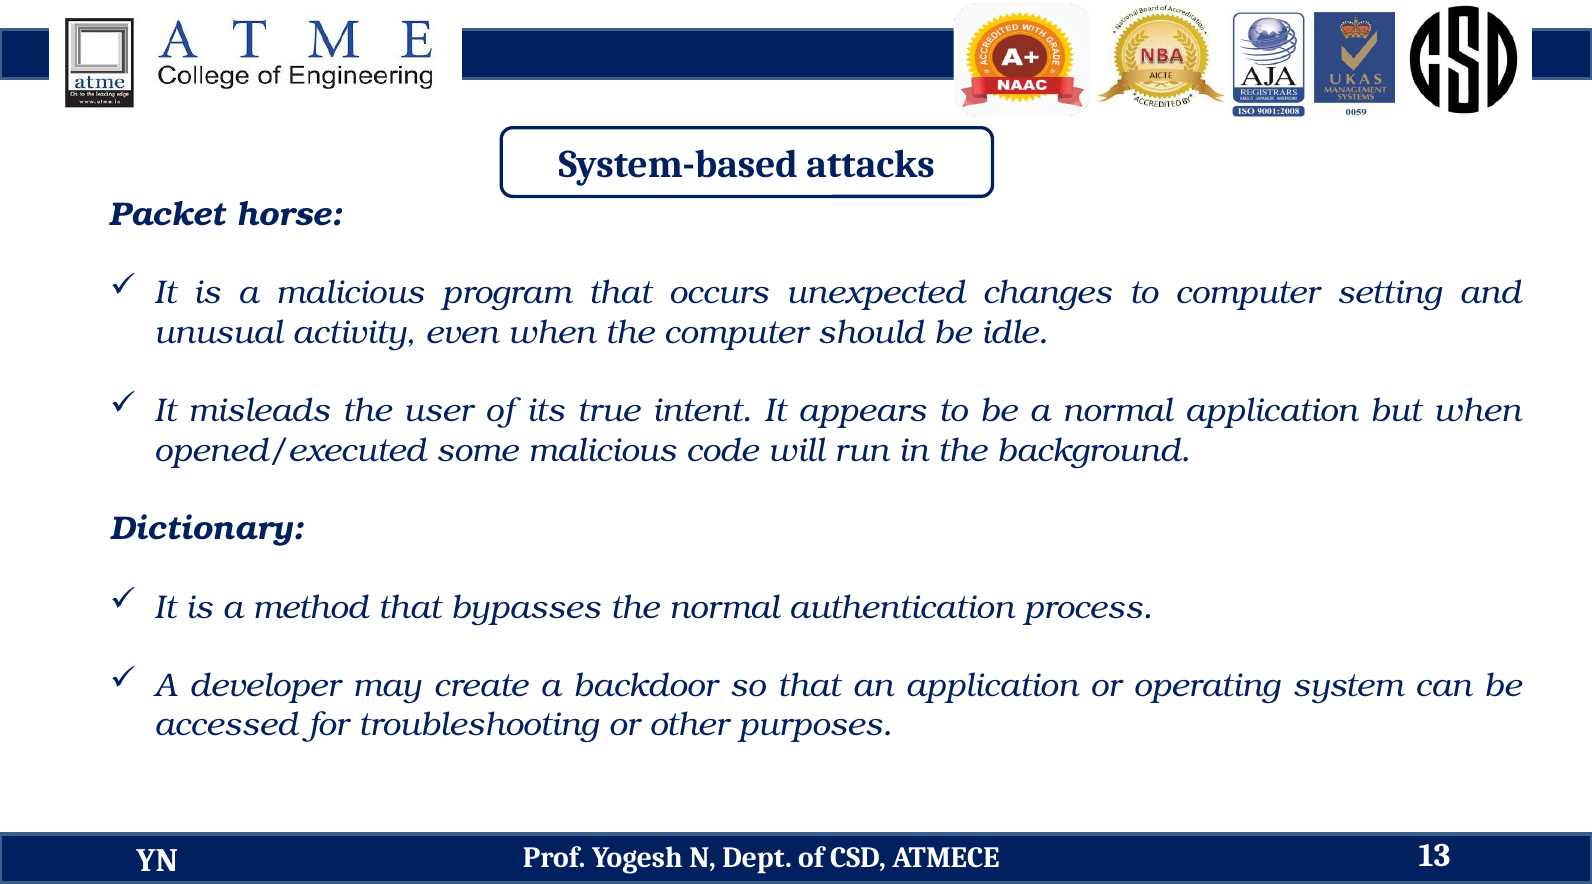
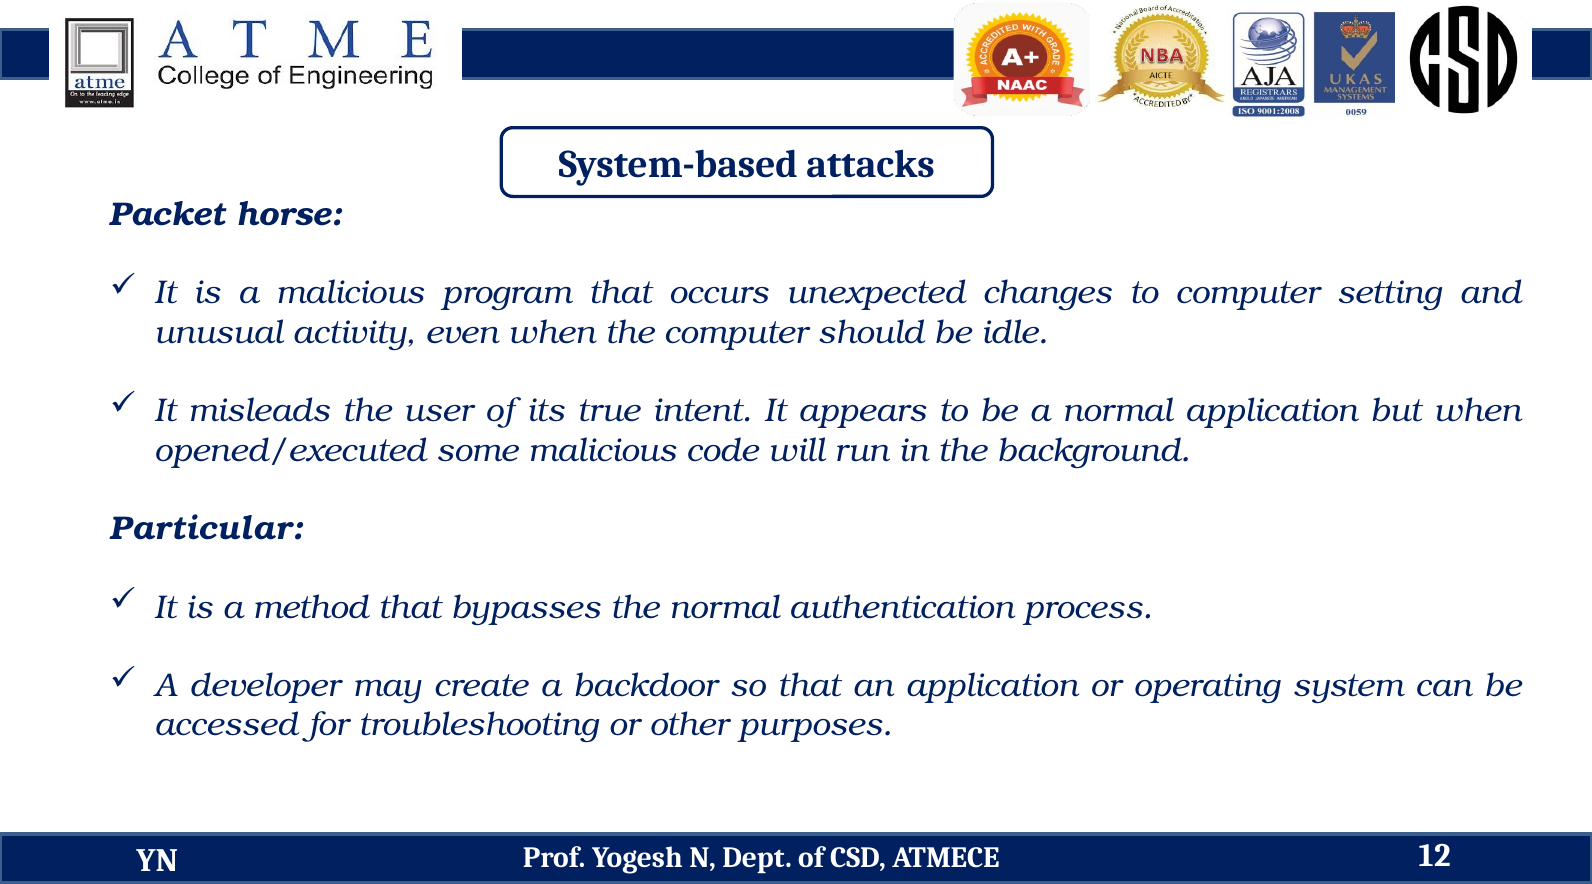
Dictionary: Dictionary -> Particular (206, 529)
13: 13 -> 12 (1435, 856)
